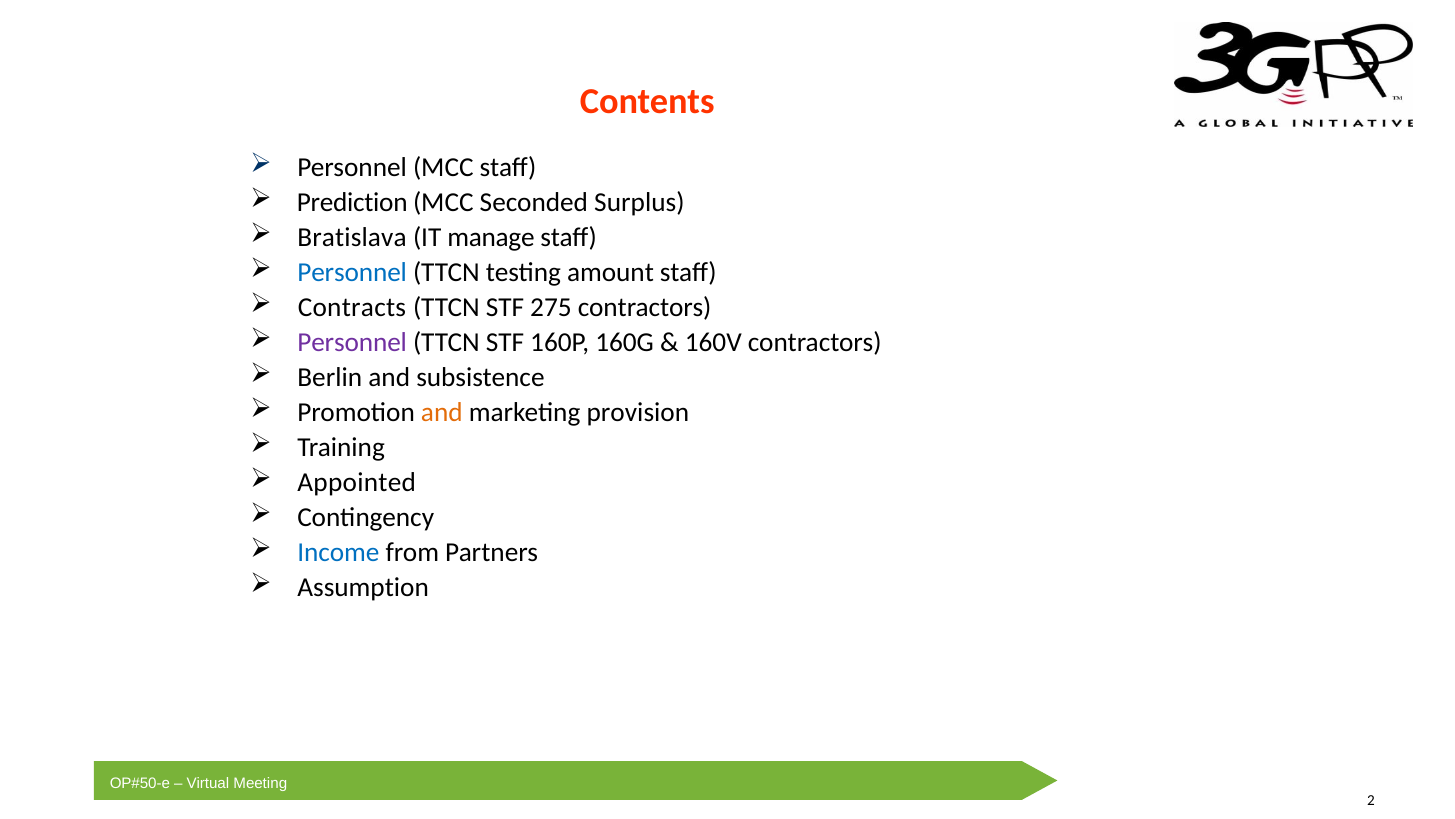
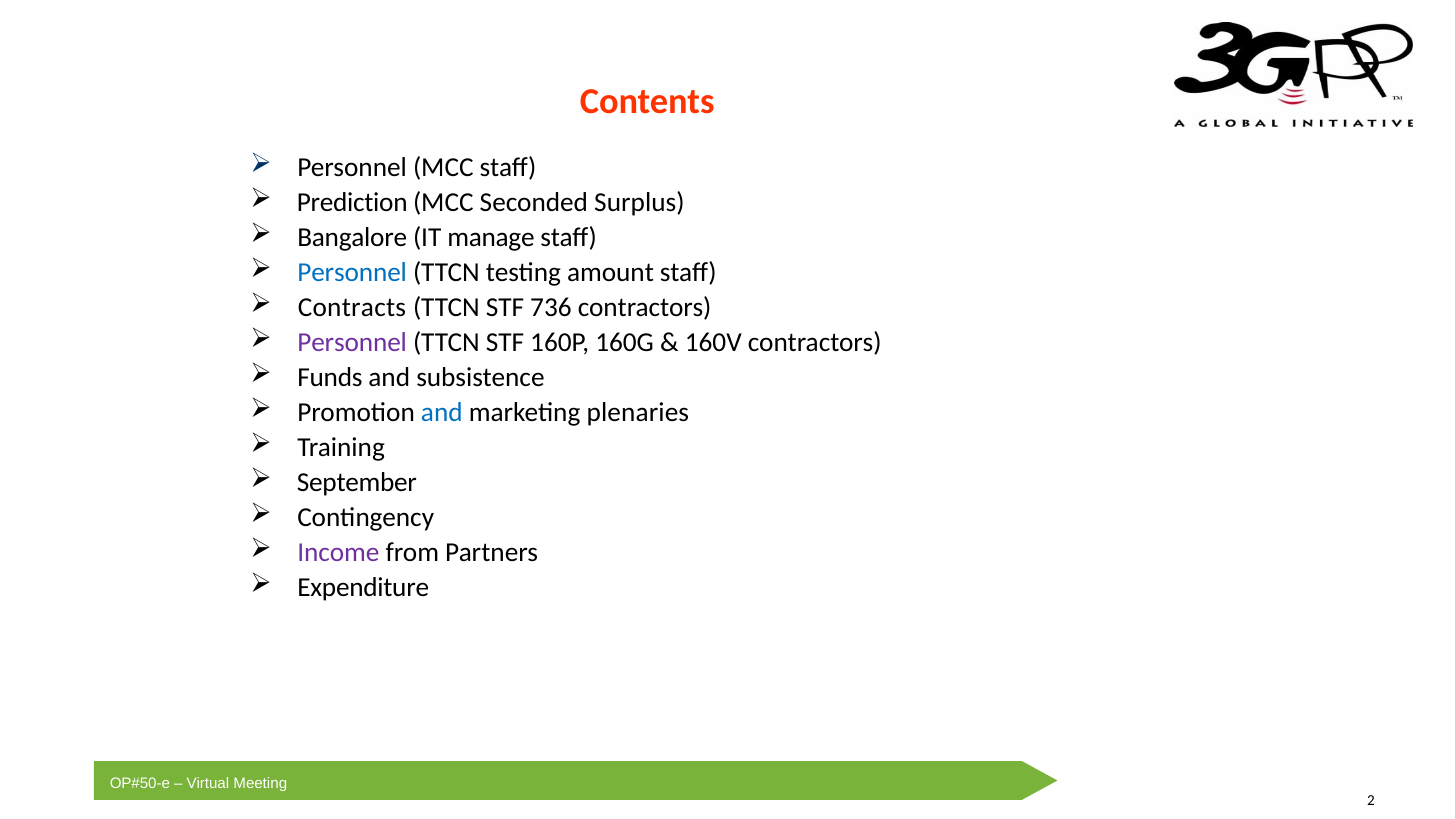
Bratislava: Bratislava -> Bangalore (352, 237)
275: 275 -> 736 (551, 307)
Berlin: Berlin -> Funds (330, 377)
and colour: orange -> blue (442, 412)
provision: provision -> plenaries (638, 412)
Appointed: Appointed -> September (357, 482)
Income colour: blue -> purple (338, 552)
Assumption: Assumption -> Expenditure (363, 587)
